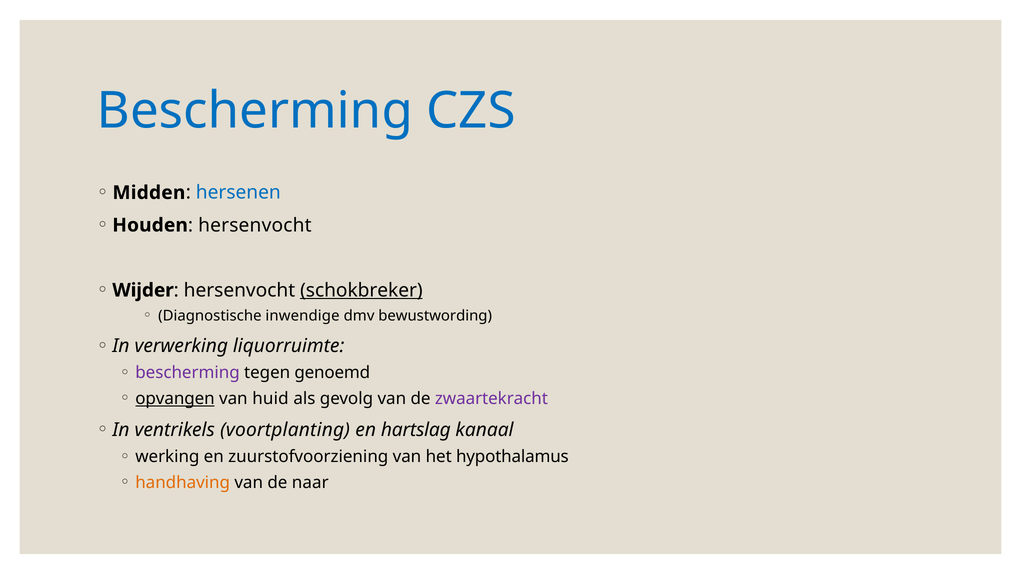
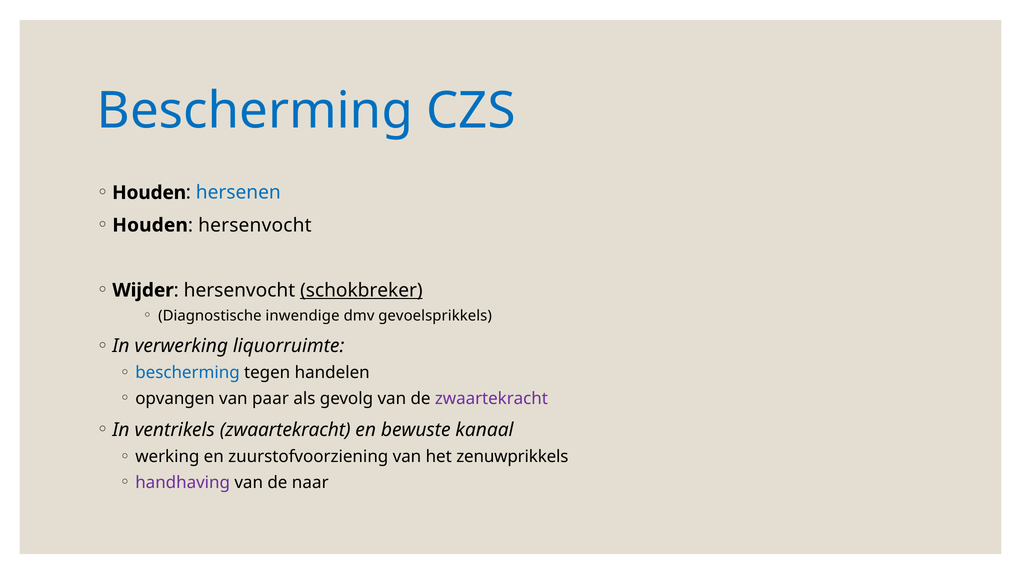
Midden: Midden -> Houden (149, 193)
bewustwording: bewustwording -> gevoelsprikkels (435, 316)
bescherming colour: purple -> blue (187, 373)
genoemd: genoemd -> handelen (332, 373)
opvangen underline: present -> none (175, 399)
huid: huid -> paar (270, 399)
ventrikels voortplanting: voortplanting -> zwaartekracht (285, 430)
hartslag: hartslag -> bewuste (416, 430)
hypothalamus: hypothalamus -> zenuwprikkels (512, 457)
handhaving colour: orange -> purple (183, 483)
